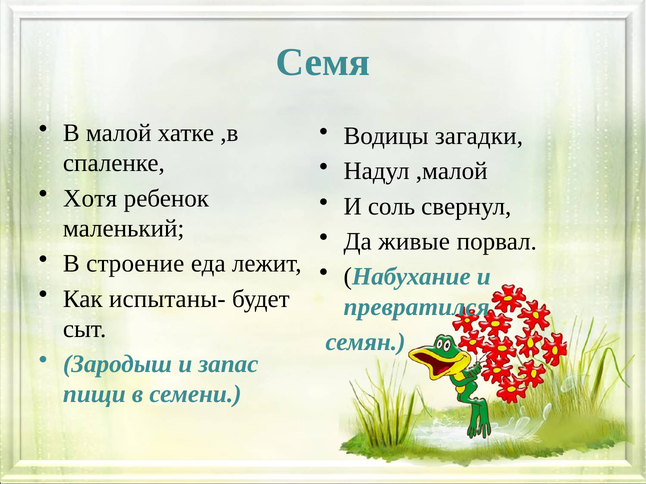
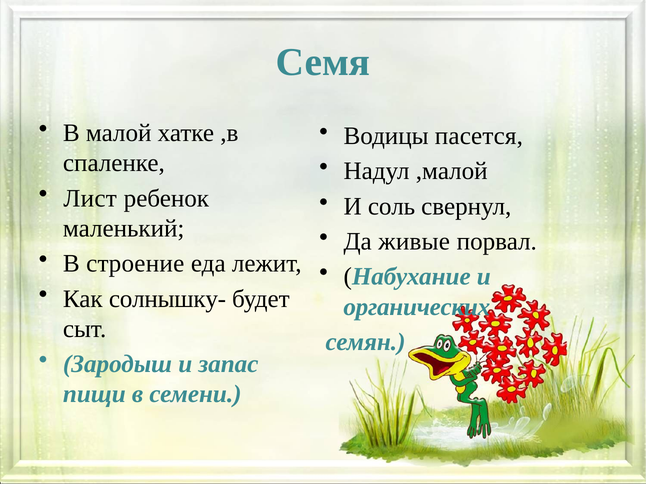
загадки: загадки -> пасется (479, 136)
Хотя: Хотя -> Лист (90, 198)
испытаны-: испытаны- -> солнышку- (168, 299)
превратился: превратился -> органических (417, 307)
